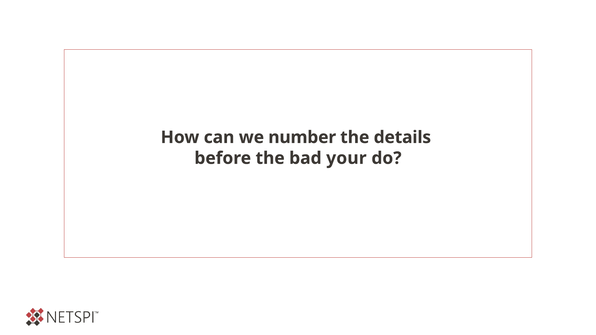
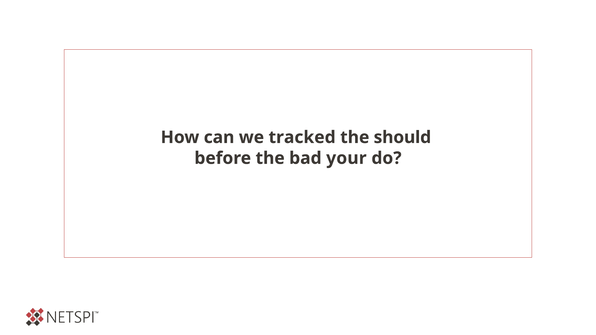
number: number -> tracked (302, 137)
details: details -> should (402, 137)
